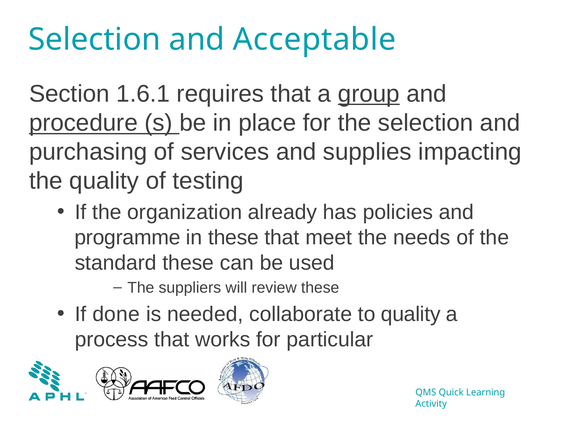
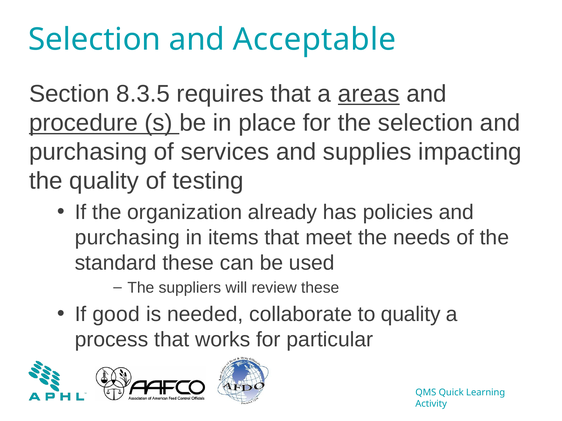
1.6.1: 1.6.1 -> 8.3.5 (143, 94)
group: group -> areas (369, 94)
programme: programme -> purchasing (127, 238)
in these: these -> items (233, 238)
done: done -> good (116, 315)
